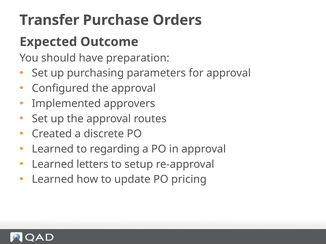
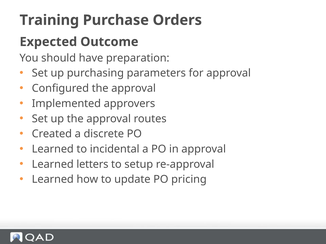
Transfer: Transfer -> Training (49, 20)
regarding: regarding -> incidental (115, 149)
